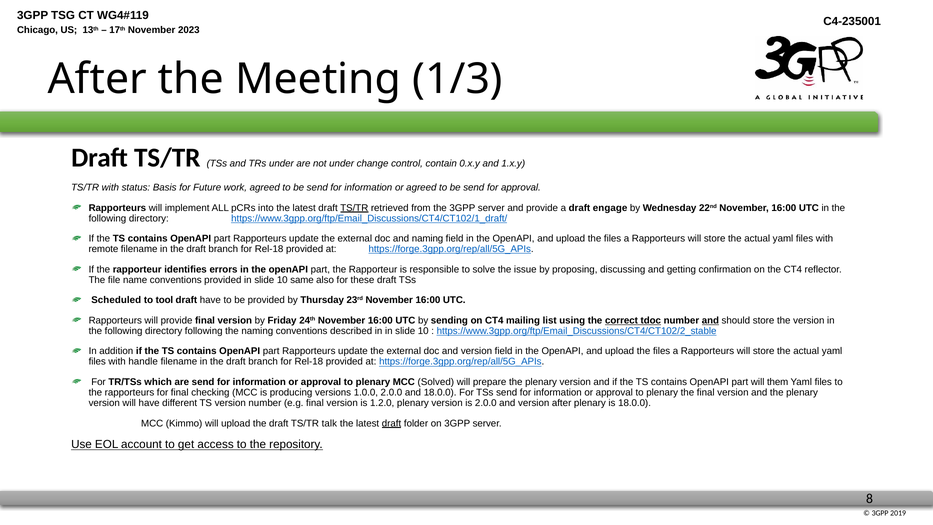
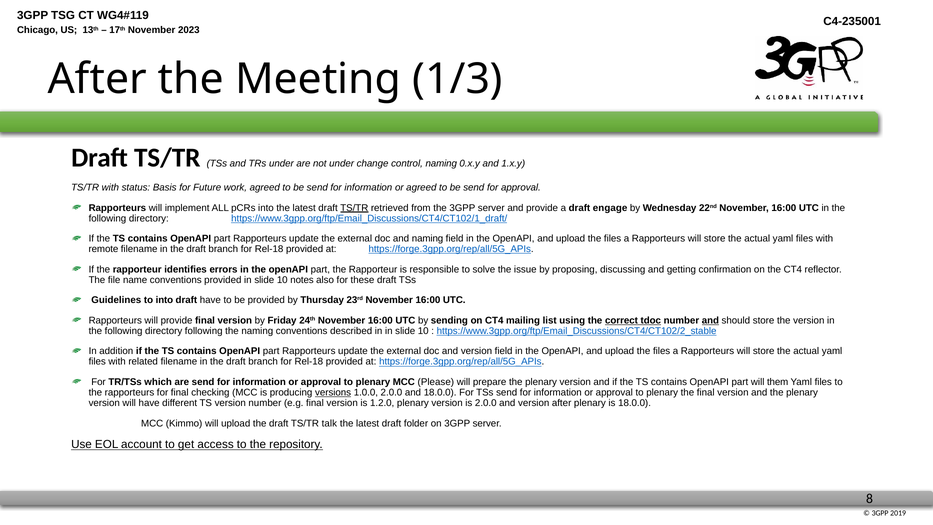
control contain: contain -> naming (441, 164)
same: same -> notes (302, 280)
Scheduled: Scheduled -> Guidelines (116, 300)
to tool: tool -> into (164, 300)
handle: handle -> related (143, 362)
Solved: Solved -> Please (436, 382)
versions underline: none -> present (333, 392)
draft underline: present -> none (392, 423)
